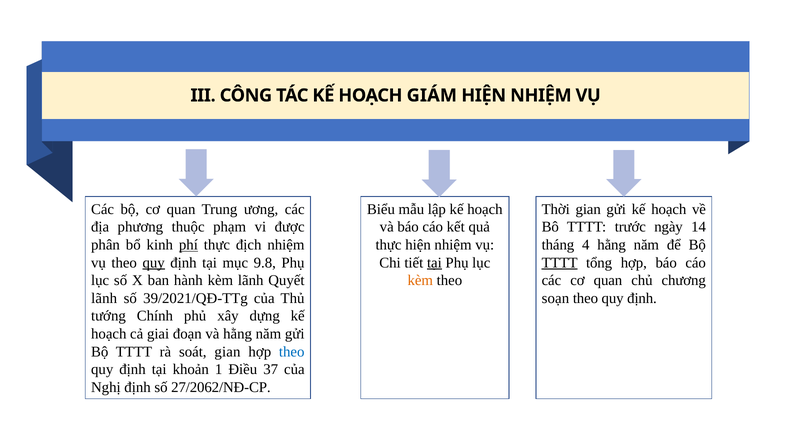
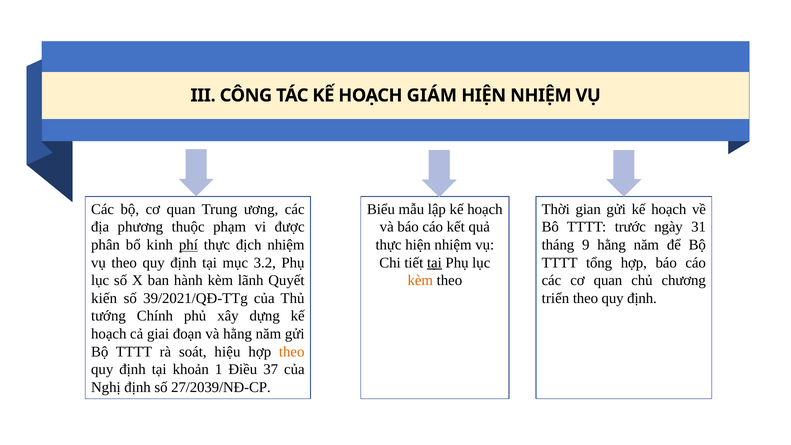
14: 14 -> 31 (699, 227)
4: 4 -> 9 (586, 245)
quy underline: present -> none (154, 263)
9.8: 9.8 -> 3.2 (265, 263)
TTTT underline: present -> none (560, 263)
lãnh: lãnh -> kiến (104, 298)
soạn: soạn -> triển (555, 298)
soát gian: gian -> hiệu (227, 352)
theo colour: blue -> orange (292, 352)
27/2062/NĐ-CP: 27/2062/NĐ-CP -> 27/2039/NĐ-CP (221, 387)
